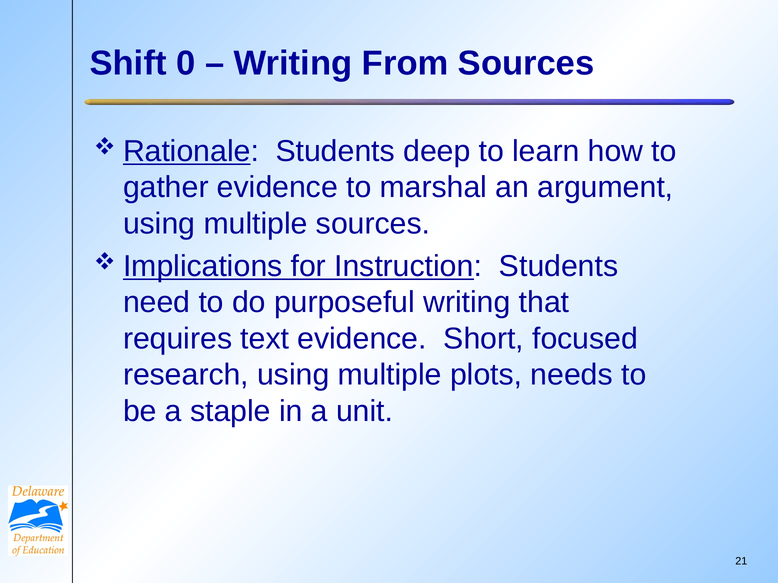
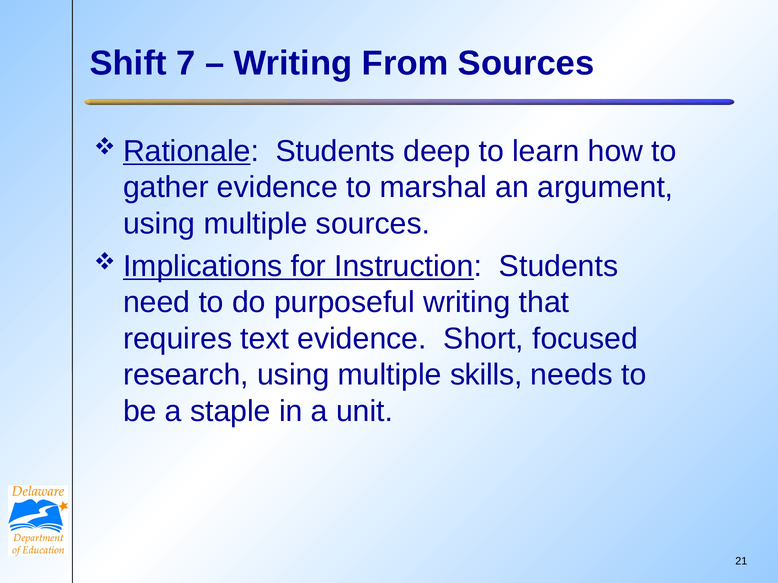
0: 0 -> 7 (186, 63)
plots: plots -> skills (486, 375)
